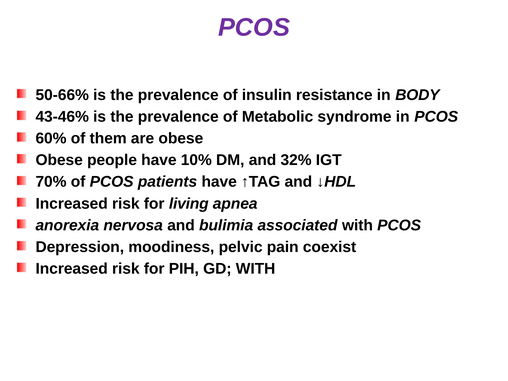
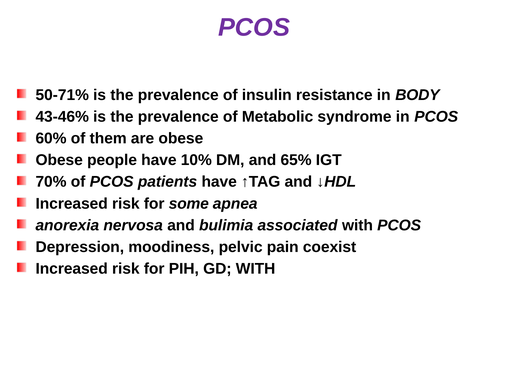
50-66%: 50-66% -> 50-71% (62, 95)
32%: 32% -> 65% (296, 160)
living: living -> some (189, 204)
